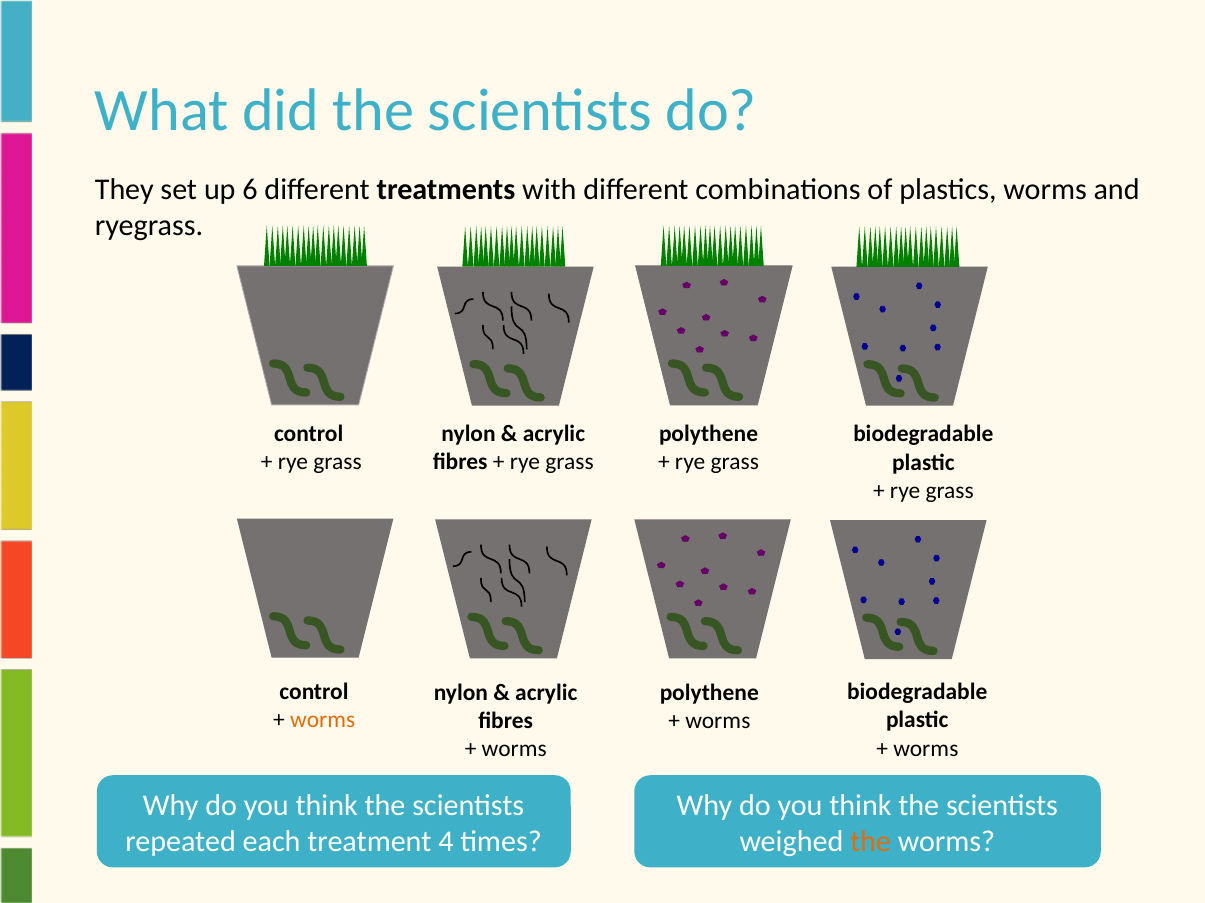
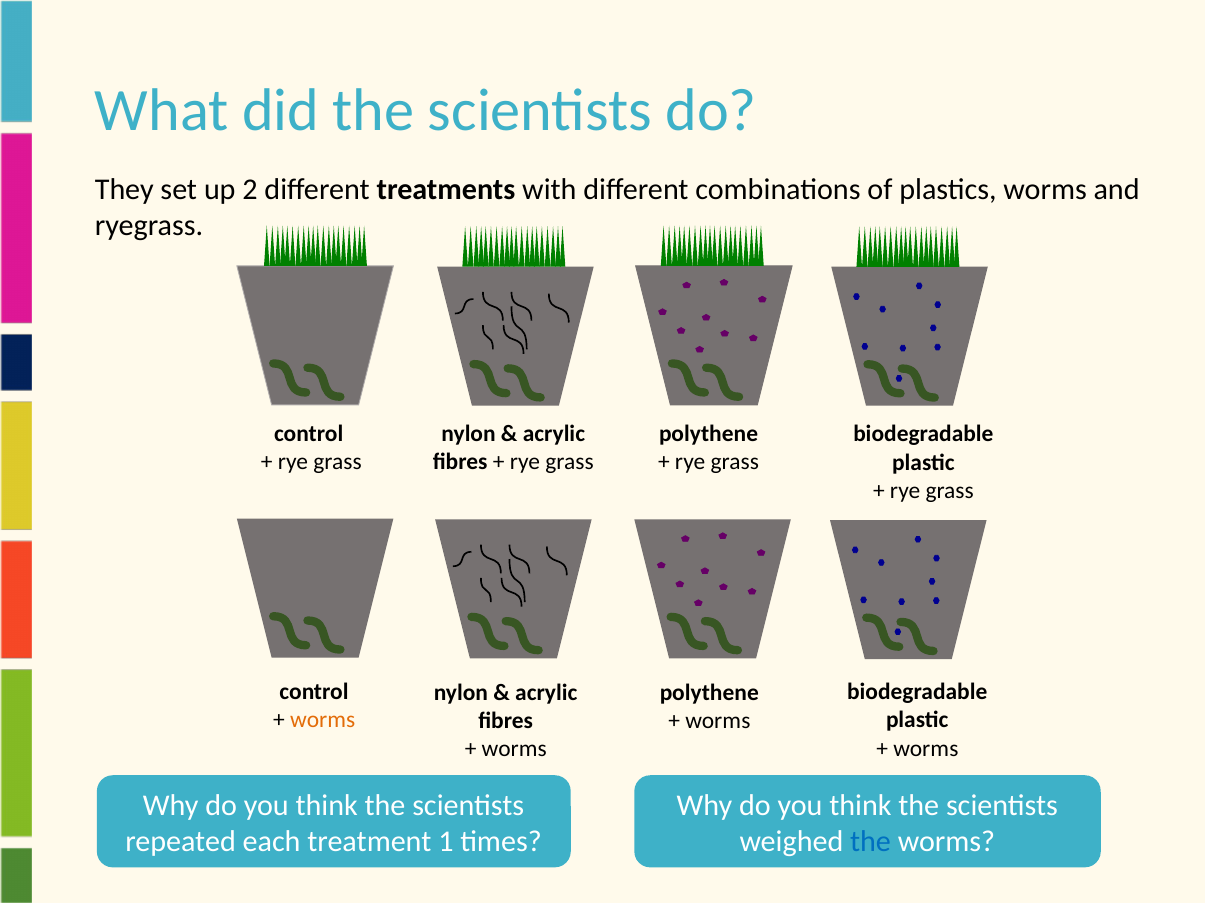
6: 6 -> 2 (250, 190)
4: 4 -> 1 (446, 842)
the colour: orange -> blue (871, 842)
